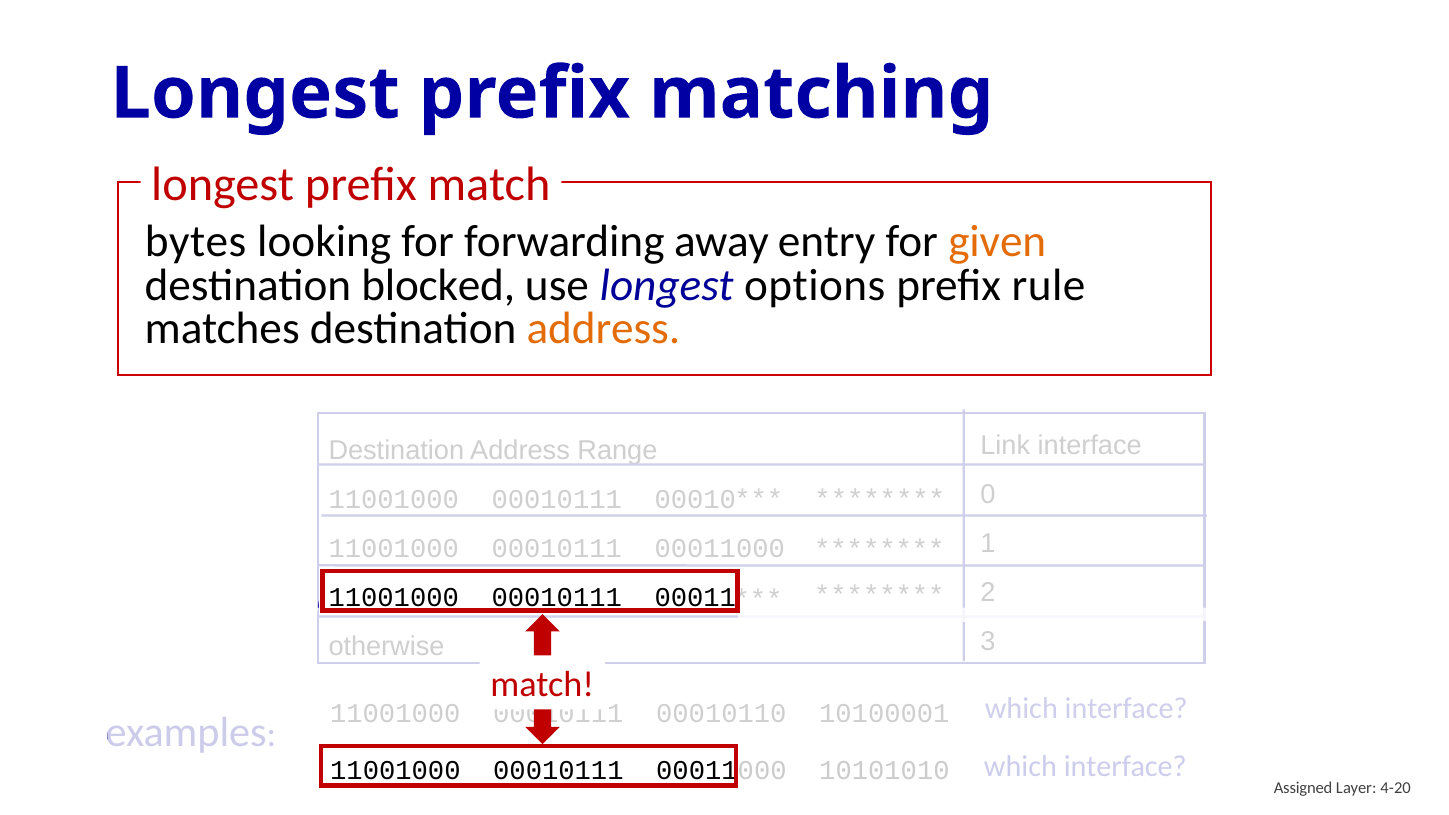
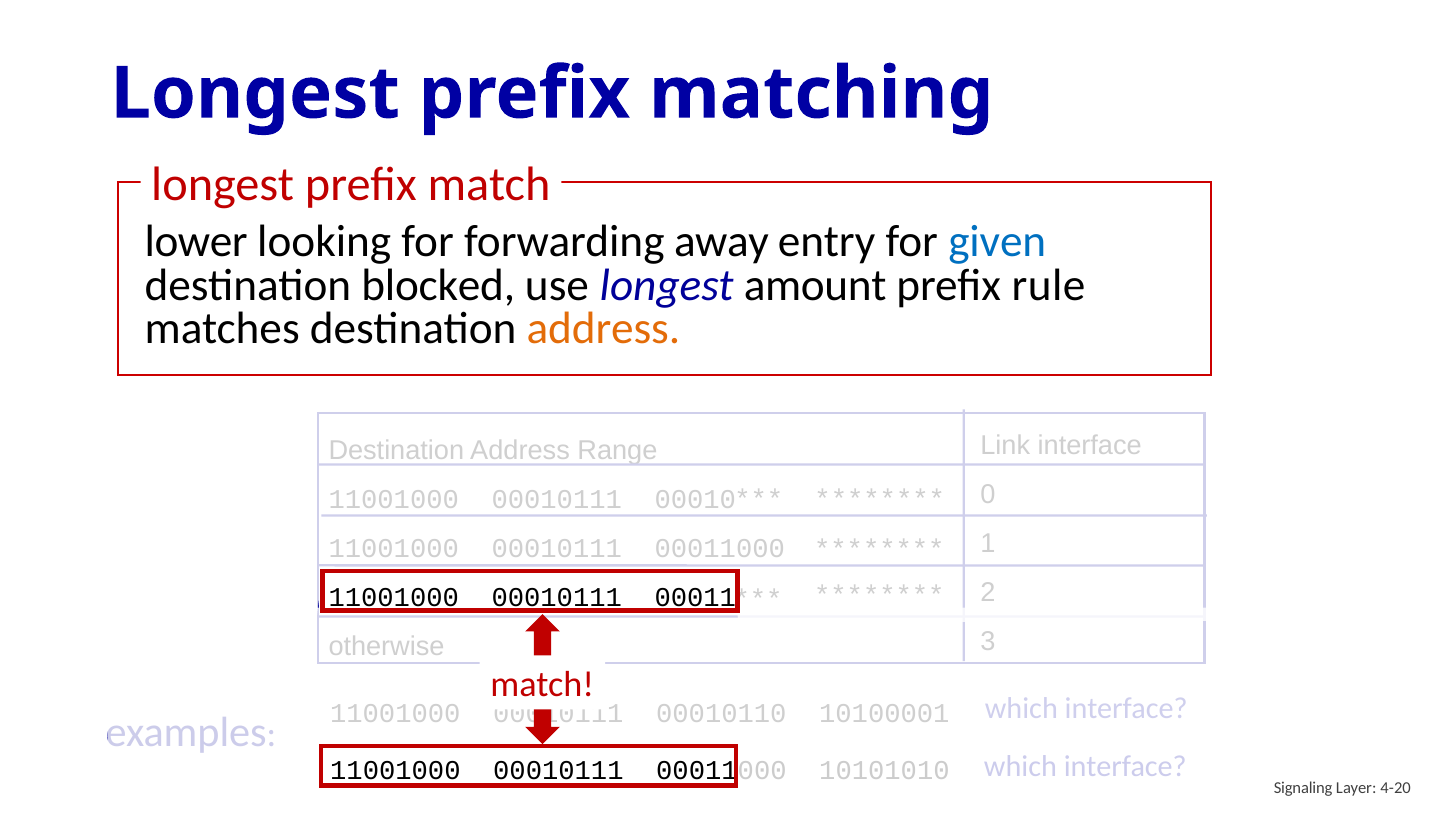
bytes: bytes -> lower (196, 242)
given colour: orange -> blue (997, 242)
options: options -> amount (815, 285)
Assigned: Assigned -> Signaling (1303, 788)
